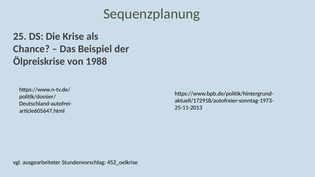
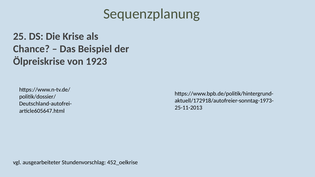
1988: 1988 -> 1923 (96, 62)
